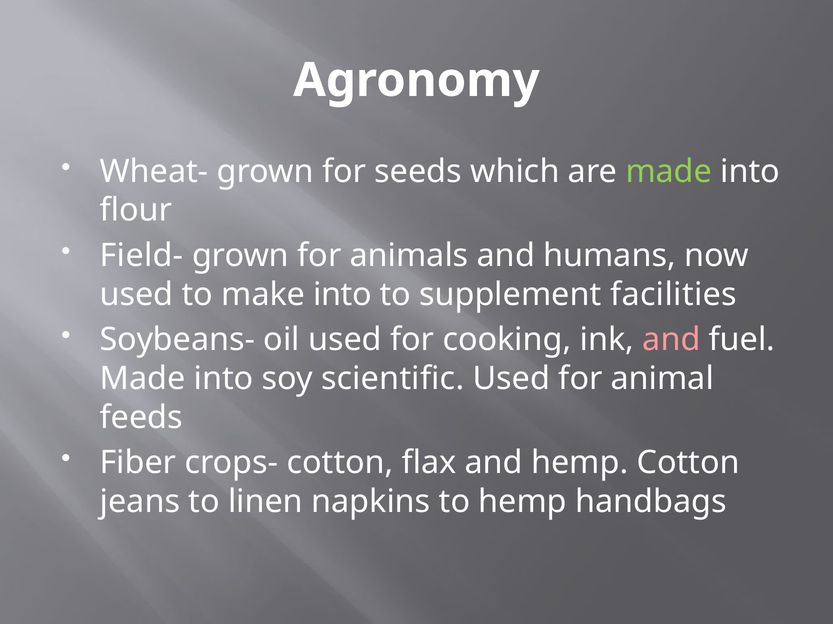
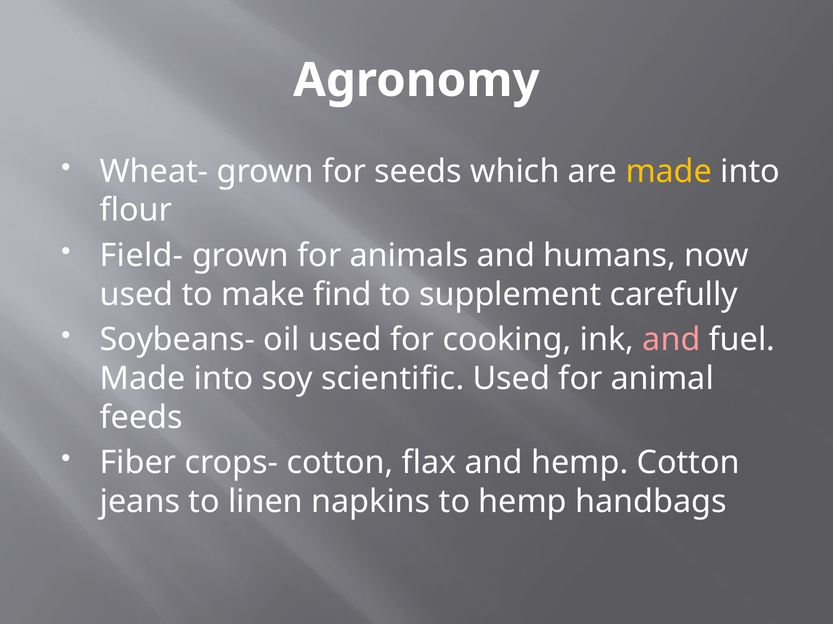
made colour: light green -> yellow (669, 172)
make into: into -> find (343, 295)
facilities: facilities -> carefully (674, 295)
